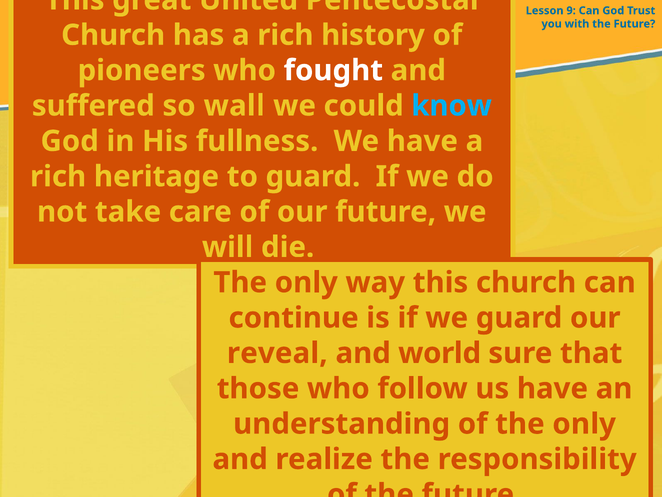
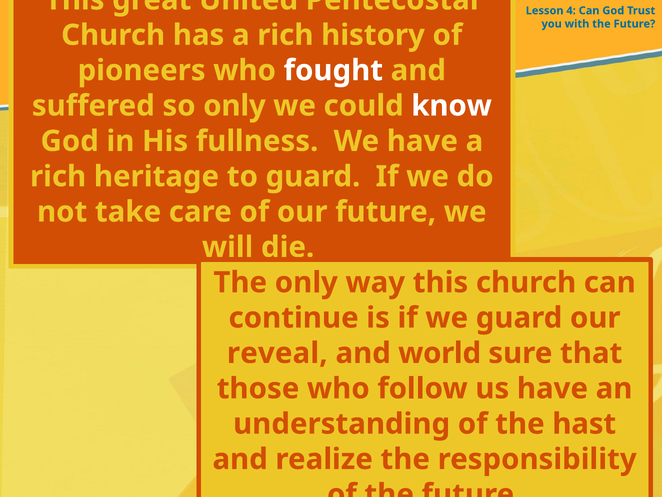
9: 9 -> 4 (571, 11)
so wall: wall -> only (234, 106)
know colour: light blue -> white (452, 106)
of the only: only -> hast (584, 424)
